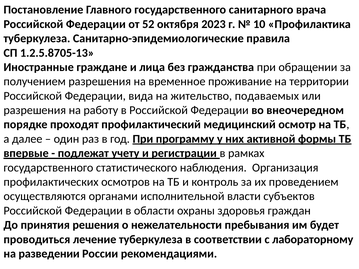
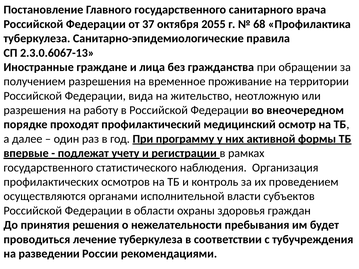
52: 52 -> 37 (148, 24)
2023: 2023 -> 2055 (214, 24)
10: 10 -> 68 (259, 24)
1.2.5.8705-13: 1.2.5.8705-13 -> 2.3.0.6067-13 (57, 53)
подаваемых: подаваемых -> неотложную (267, 96)
лабораторному: лабораторному -> тубучреждения (313, 240)
